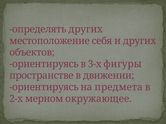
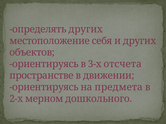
фигуры: фигуры -> отсчета (123, 64)
окружающее: окружающее -> дошкольного (99, 99)
